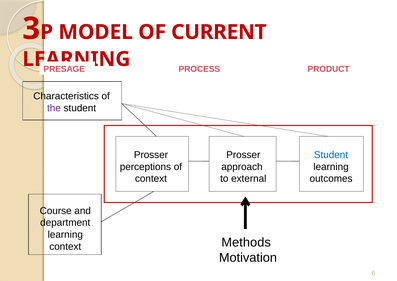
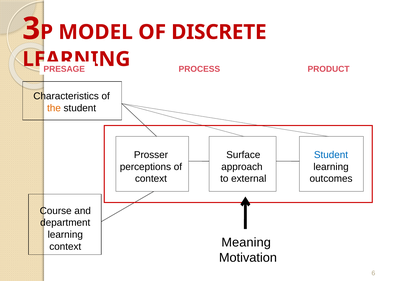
CURRENT: CURRENT -> DISCRETE (219, 32)
the colour: purple -> orange (54, 108)
Prosser: Prosser -> Surface (243, 155)
Methods: Methods -> Meaning (246, 242)
